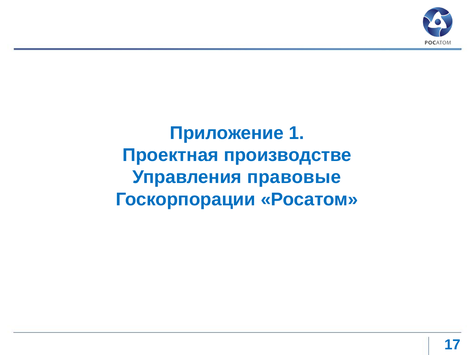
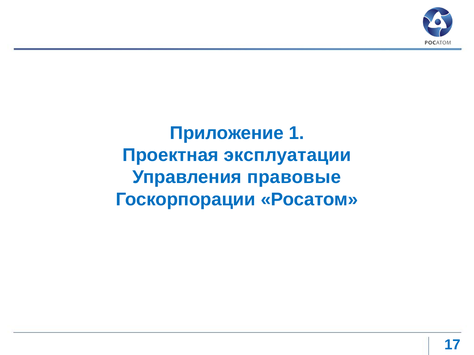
производстве: производстве -> эксплуатации (288, 155)
